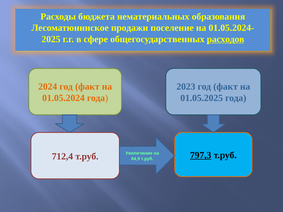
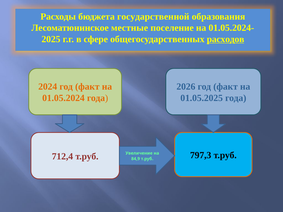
нематериальных: нематериальных -> государственной (153, 17)
продажи: продажи -> местные (130, 28)
2023: 2023 -> 2026 (186, 87)
797,3 underline: present -> none (201, 155)
